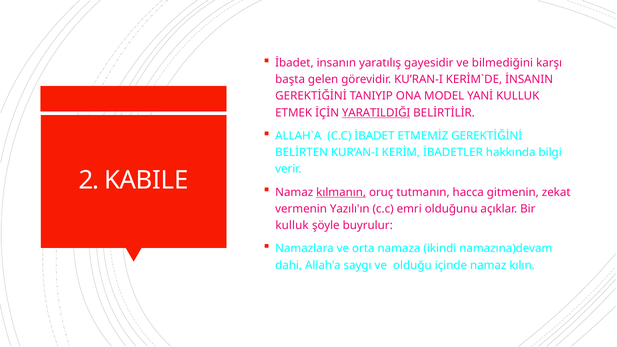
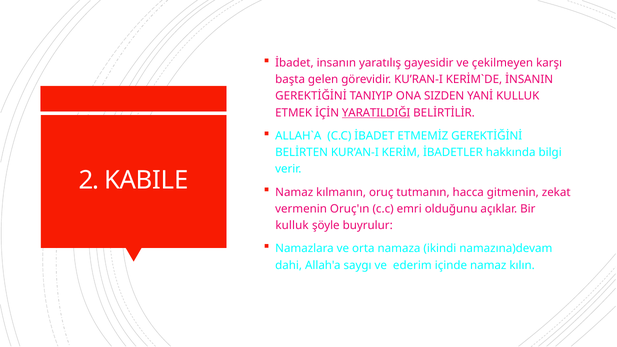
bilmediğini: bilmediğini -> çekilmeyen (503, 63)
MODEL: MODEL -> SIZDEN (444, 96)
kılmanın underline: present -> none (341, 192)
Yazılı'ın: Yazılı'ın -> Oruç'ın (350, 209)
olduğu: olduğu -> ederim (412, 265)
